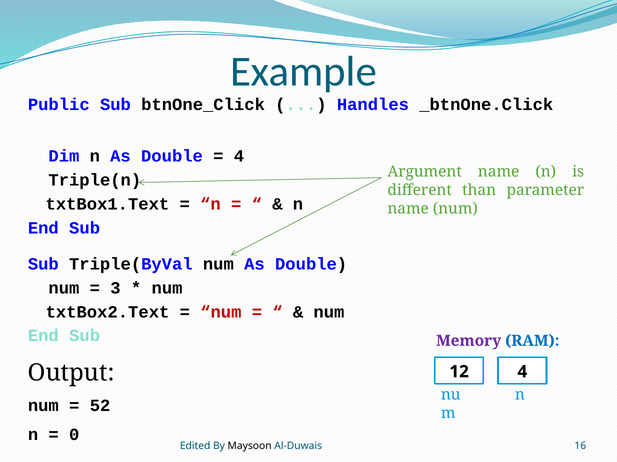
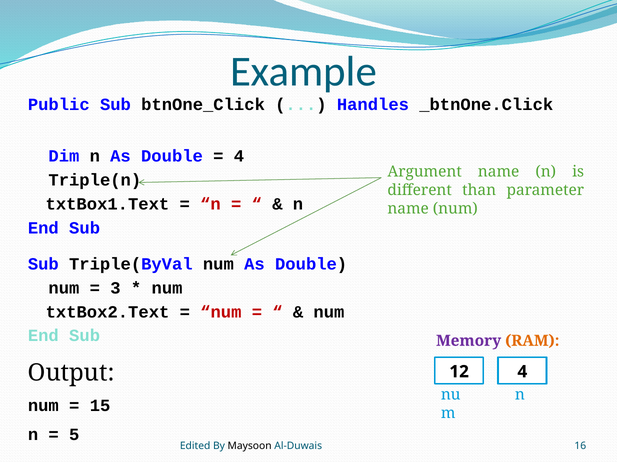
RAM colour: blue -> orange (532, 341)
52: 52 -> 15 (100, 406)
0: 0 -> 5 (74, 435)
